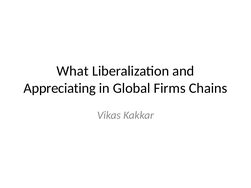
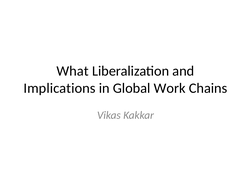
Appreciating: Appreciating -> Implications (60, 88)
Firms: Firms -> Work (170, 88)
